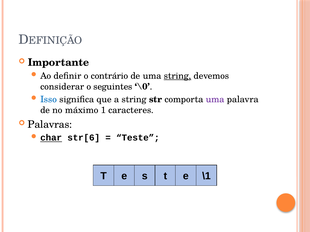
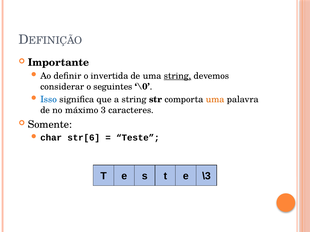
contrário: contrário -> invertida (110, 76)
uma colour: purple -> orange (215, 100)
1: 1 -> 3 (103, 110)
Palavras: Palavras -> Somente (50, 125)
char underline: present -> none (51, 138)
\1: \1 -> \3 (206, 176)
